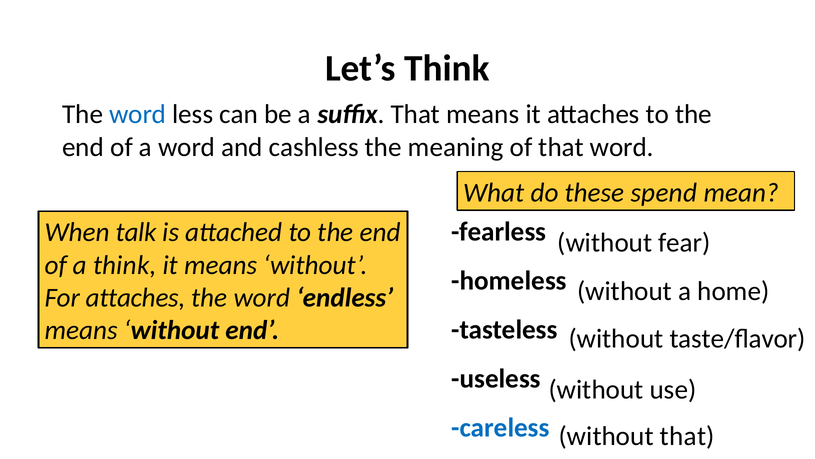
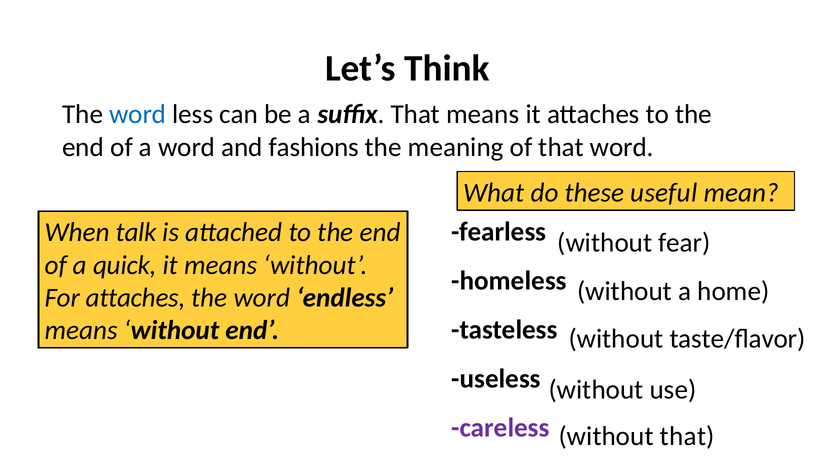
cashless: cashless -> fashions (314, 147)
spend: spend -> useful (664, 193)
a think: think -> quick (125, 265)
careless colour: blue -> purple (500, 427)
